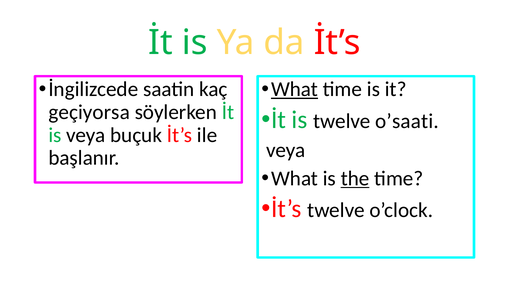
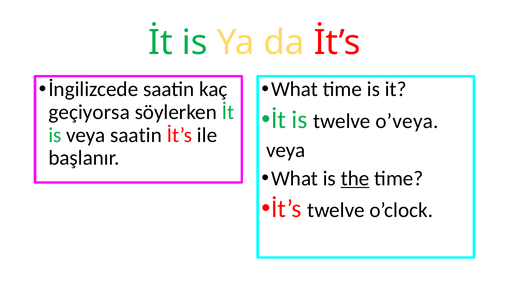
What underline: present -> none (295, 89)
o’saati: o’saati -> o’veya (407, 121)
veya buçuk: buçuk -> saatin (136, 135)
